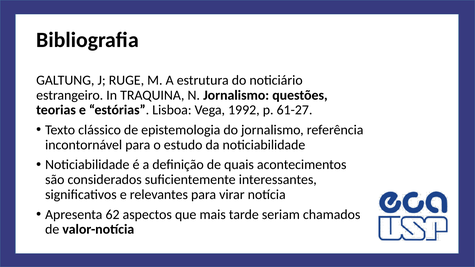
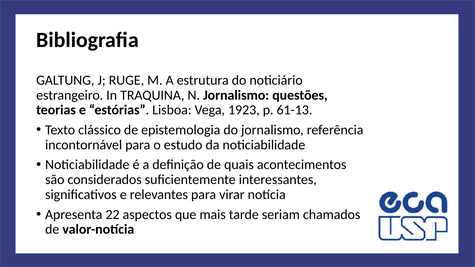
1992: 1992 -> 1923 (244, 110)
61-27: 61-27 -> 61-13 (295, 110)
62: 62 -> 22 (113, 215)
